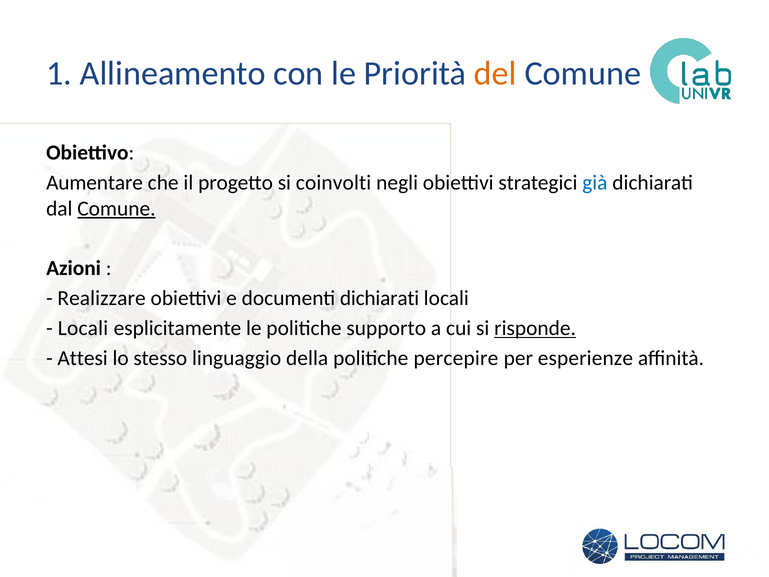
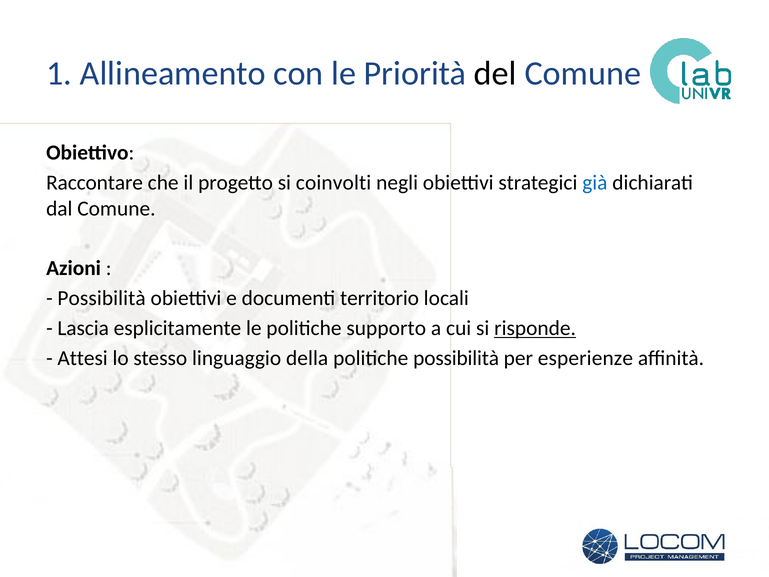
del colour: orange -> black (495, 74)
Aumentare: Aumentare -> Raccontare (95, 183)
Comune underline: present -> none (116, 208)
Realizzare: Realizzare -> Possibilità (102, 298)
documenti dichiarati: dichiarati -> territorio (380, 298)
Locali: Locali -> Lascia (83, 328)
politiche percepire: percepire -> possibilità (456, 358)
